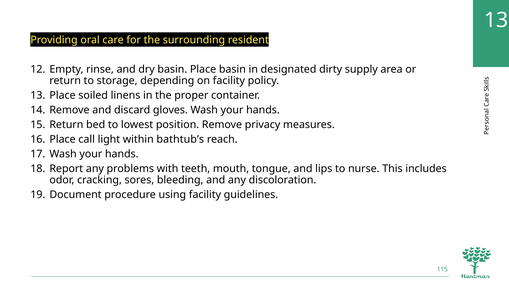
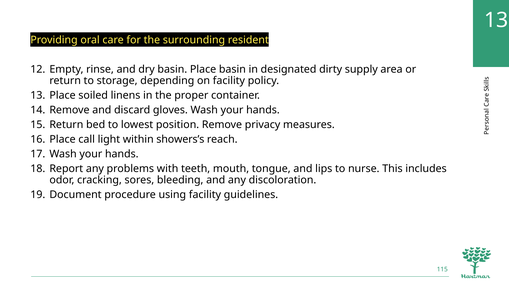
bathtub’s: bathtub’s -> showers’s (180, 139)
